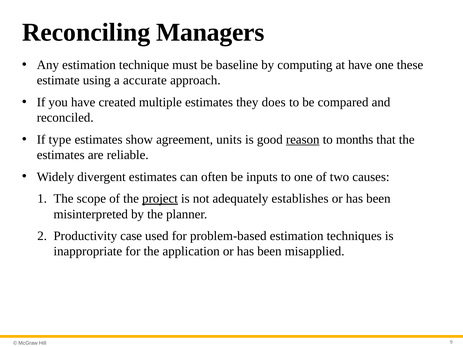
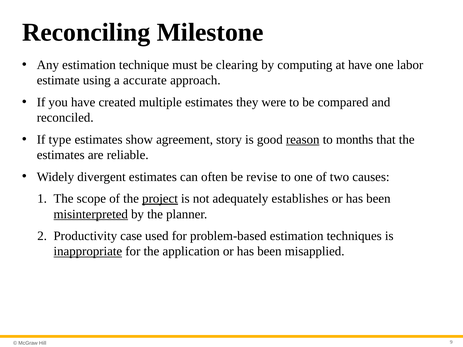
Managers: Managers -> Milestone (210, 32)
baseline: baseline -> clearing (237, 65)
these: these -> labor (410, 65)
does: does -> were (274, 102)
units: units -> story (229, 140)
inputs: inputs -> revise (262, 177)
misinterpreted underline: none -> present (91, 214)
inappropriate underline: none -> present (88, 252)
